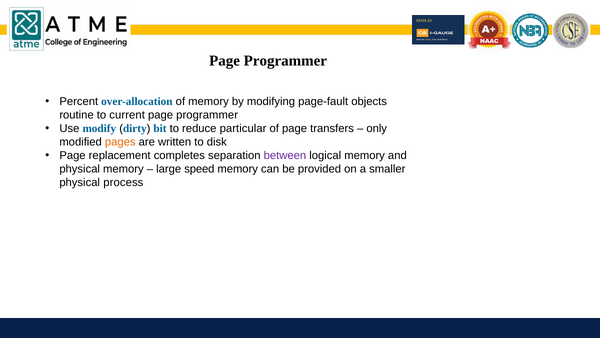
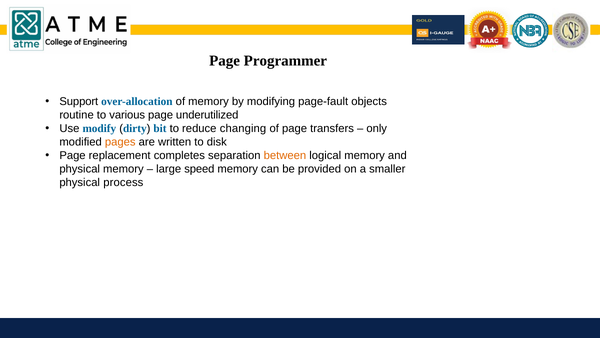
Percent: Percent -> Support (79, 101)
current: current -> various (127, 115)
programmer: programmer -> underutilized (207, 115)
particular: particular -> changing (243, 128)
between colour: purple -> orange (285, 155)
